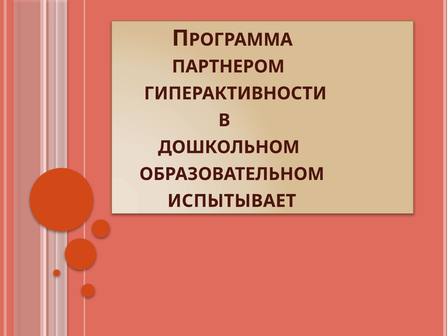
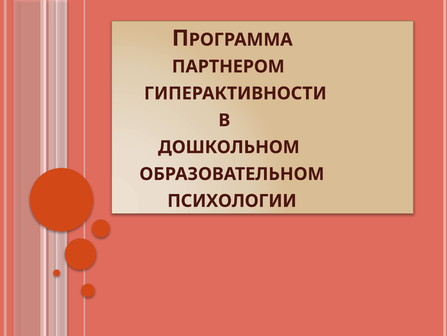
ИСПЫТЫВАЕТ: ИСПЫТЫВАЕТ -> ПСИХОЛОГИИ (232, 201)
